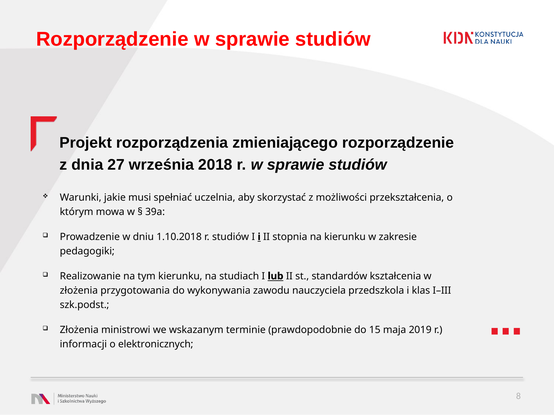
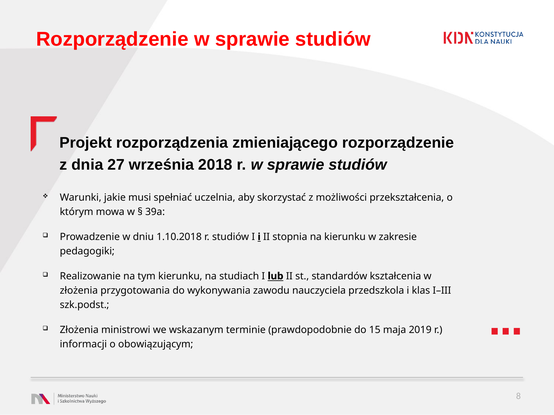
elektronicznych: elektronicznych -> obowiązującym (156, 345)
